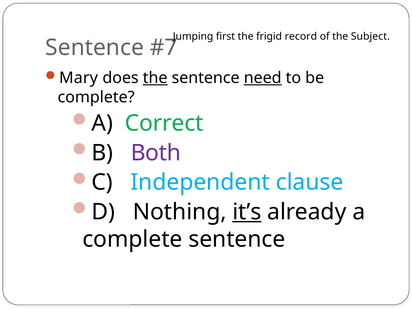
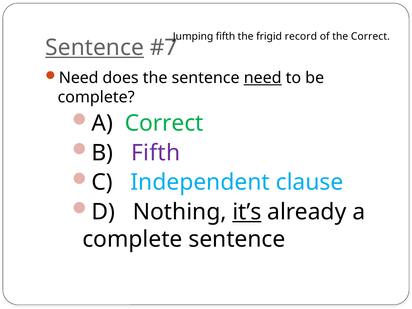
Jumping first: first -> fifth (226, 36)
the Subject: Subject -> Correct (370, 36)
Sentence underline: none -> present (95, 48)
Mary: Mary -> Need (79, 78)
the underline: present -> none (155, 78)
B Both: Both -> Fifth (156, 153)
